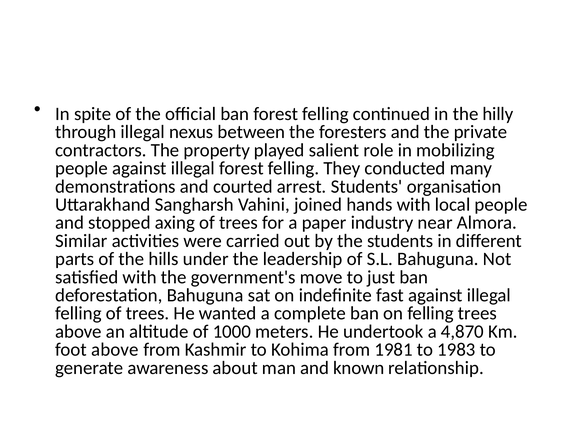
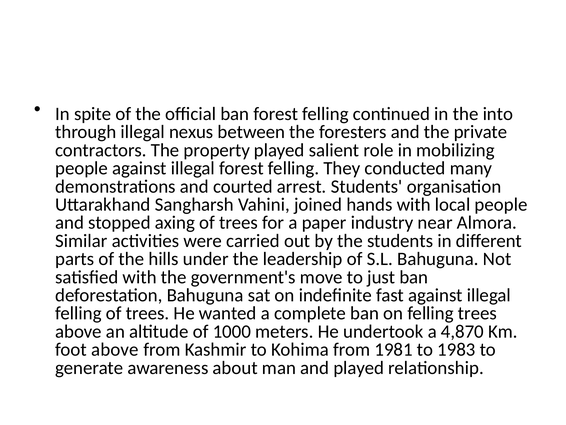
hilly: hilly -> into (498, 114)
and known: known -> played (359, 367)
